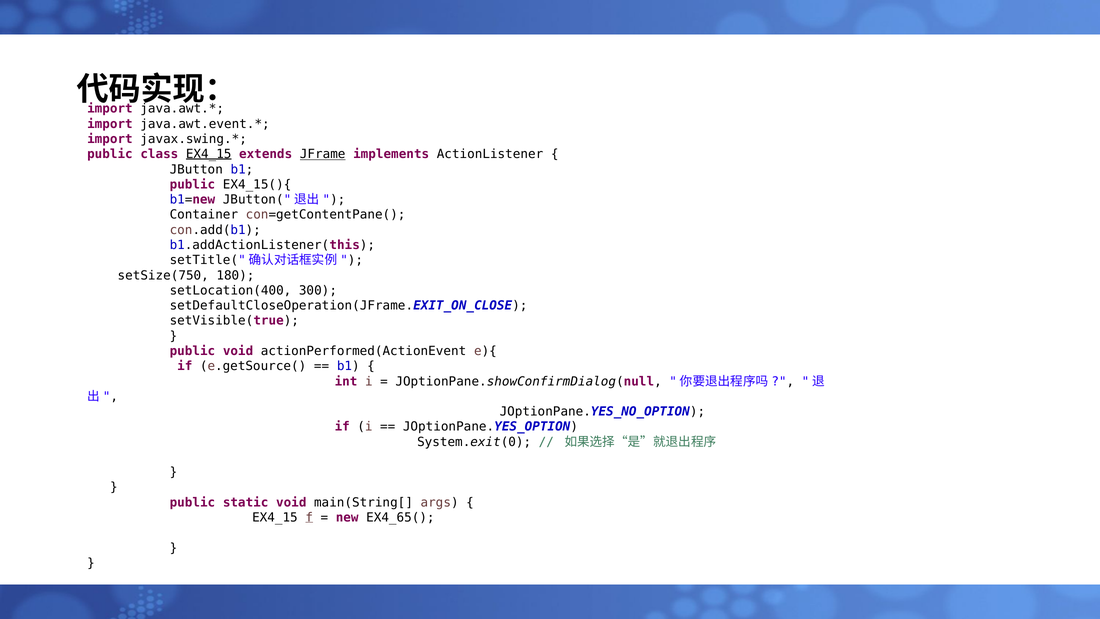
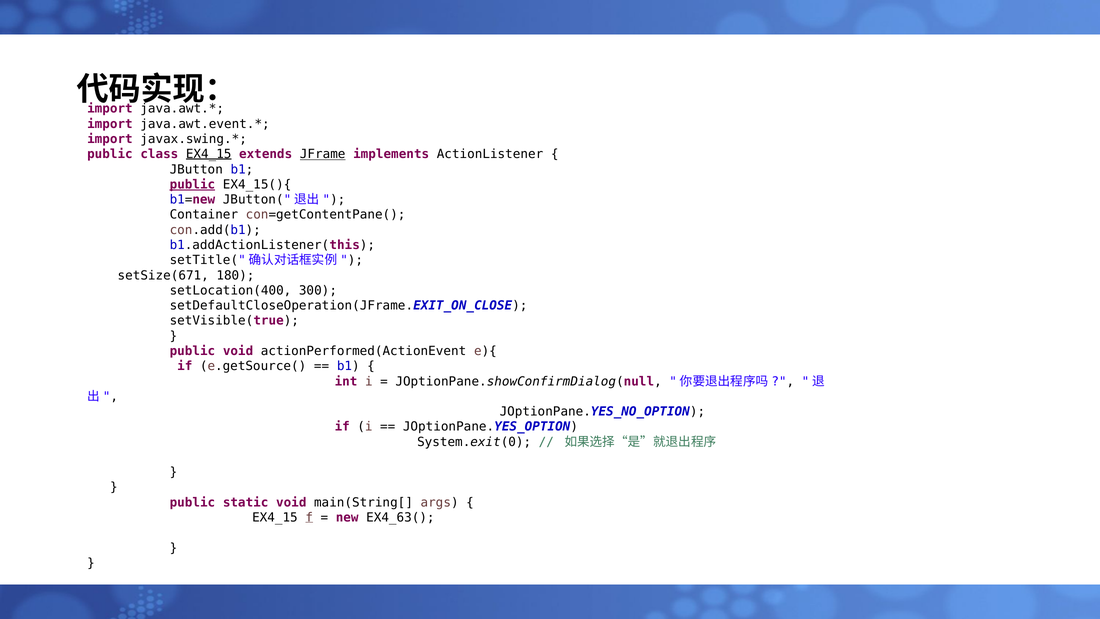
public underline: none -> present (192, 184)
setSize(750: setSize(750 -> setSize(671 (163, 275)
EX4_65(: EX4_65( -> EX4_63( (400, 517)
